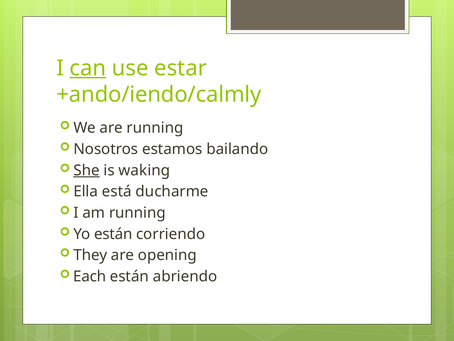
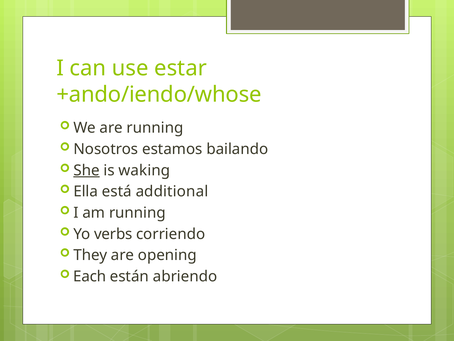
can underline: present -> none (88, 68)
+ando/iendo/calmly: +ando/iendo/calmly -> +ando/iendo/whose (159, 95)
ducharme: ducharme -> additional (172, 191)
Yo están: están -> verbs (113, 234)
